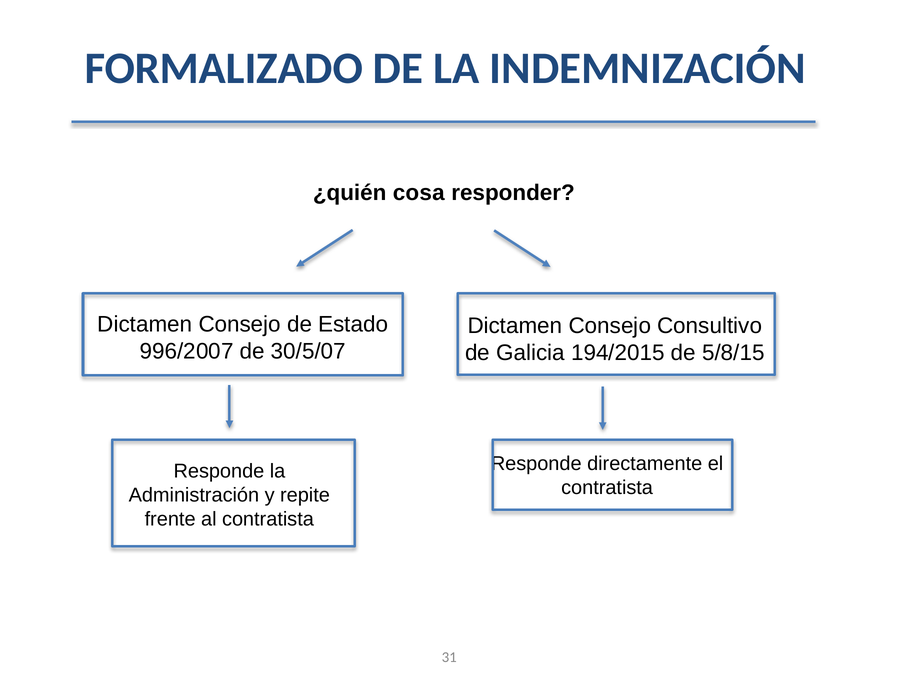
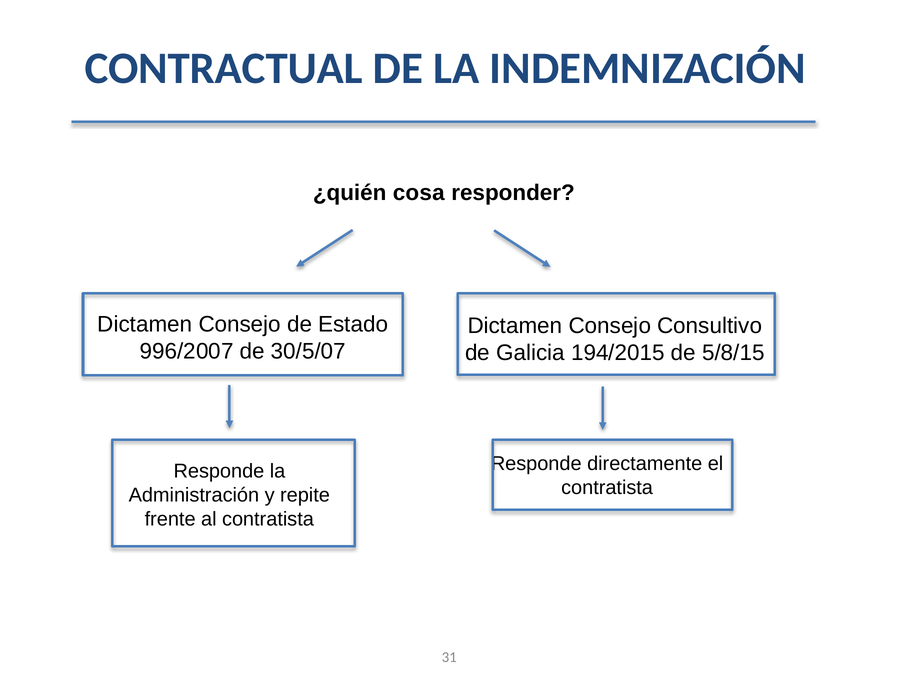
FORMALIZADO: FORMALIZADO -> CONTRACTUAL (224, 68)
